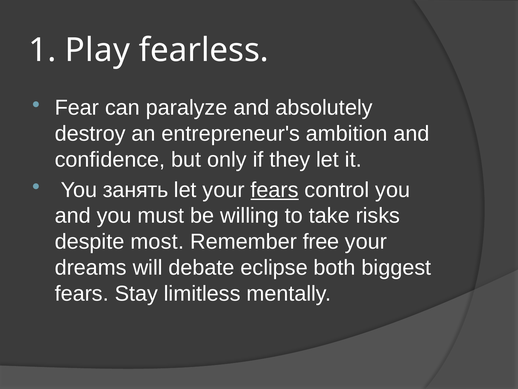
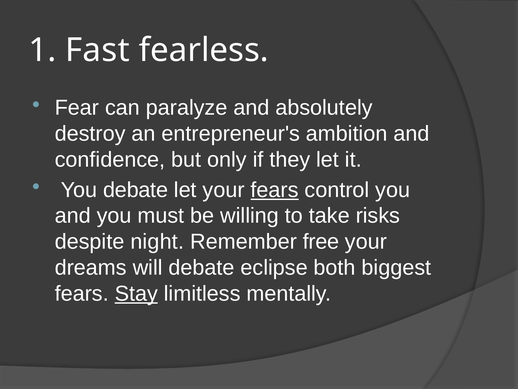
Play: Play -> Fast (97, 50)
You занять: занять -> debate (136, 190)
most: most -> night (157, 241)
Stay underline: none -> present (136, 293)
